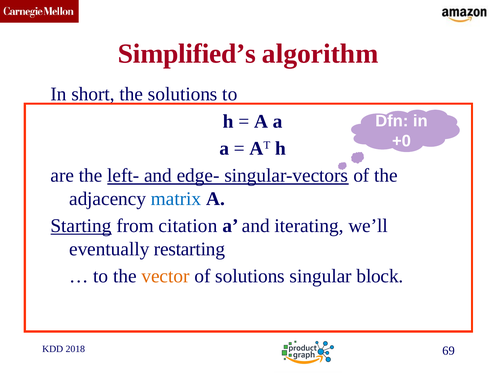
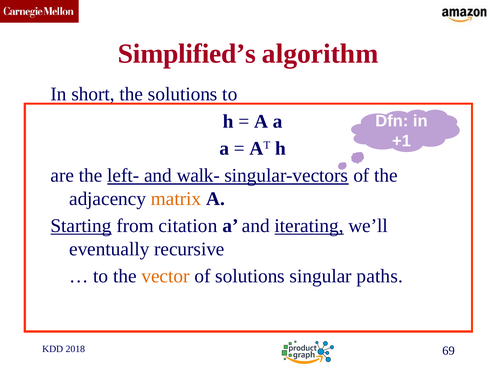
+0: +0 -> +1 (402, 141)
edge-: edge- -> walk- (198, 175)
matrix colour: blue -> orange (176, 199)
iterating underline: none -> present (309, 226)
restarting: restarting -> recursive (189, 249)
block: block -> paths (380, 276)
